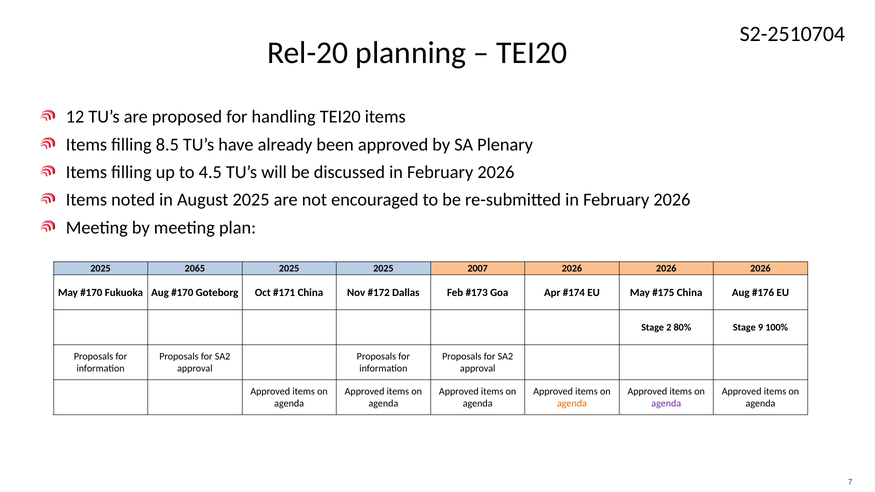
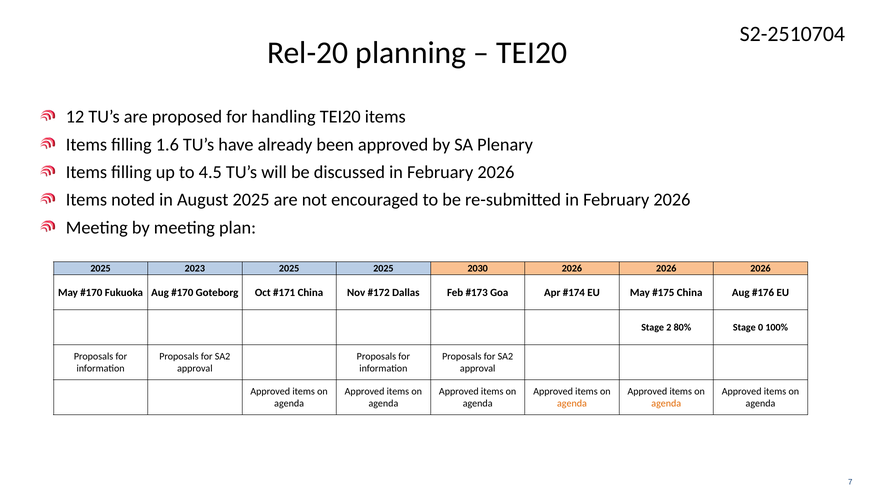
8.5: 8.5 -> 1.6 (167, 145)
2065: 2065 -> 2023 (195, 269)
2007: 2007 -> 2030 (478, 269)
9: 9 -> 0 (761, 328)
agenda colour: purple -> orange (666, 404)
